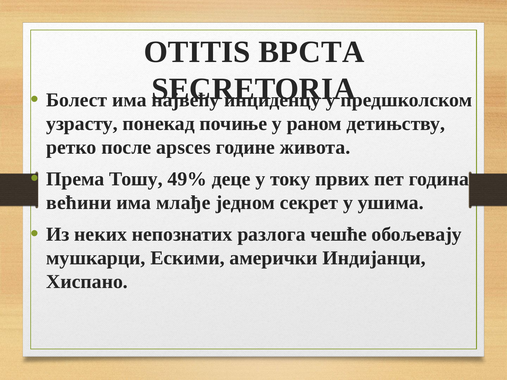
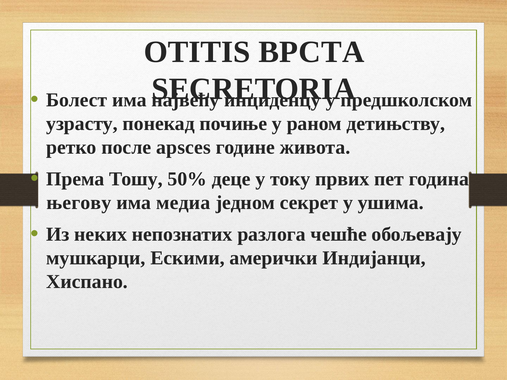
49%: 49% -> 50% (187, 179)
већини: већини -> његову (79, 203)
млађе: млађе -> медиа (183, 203)
